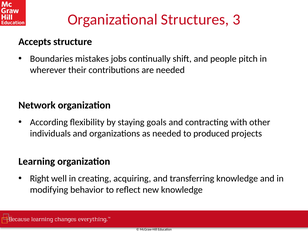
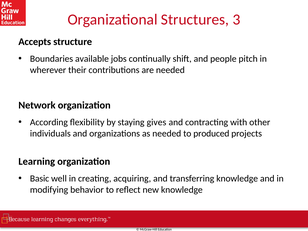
mistakes: mistakes -> available (92, 59)
goals: goals -> gives (157, 122)
Right: Right -> Basic (40, 179)
